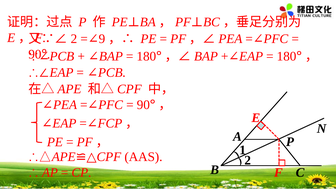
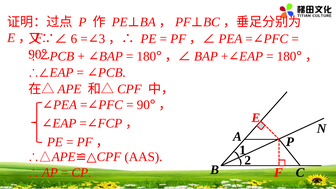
2: 2 -> 6 (74, 39)
9: 9 -> 3 (102, 39)
